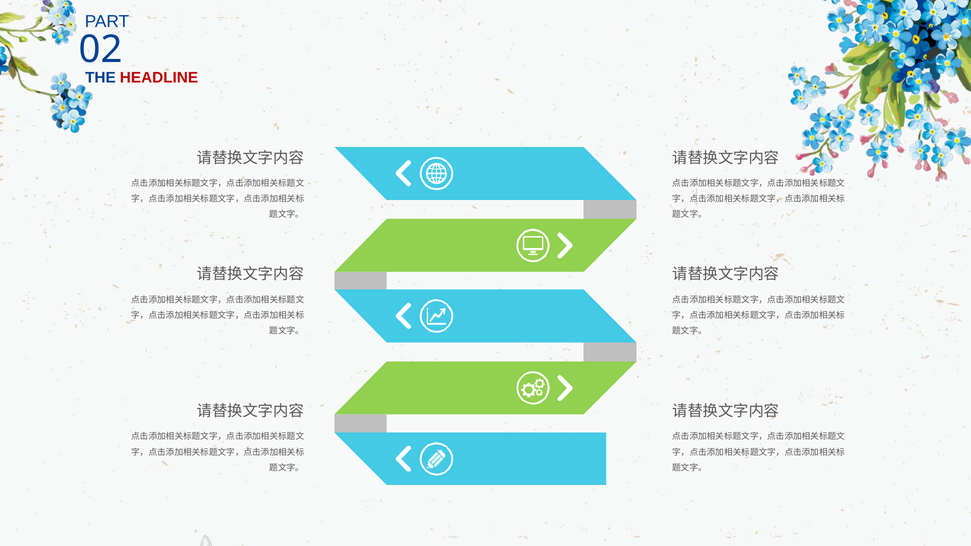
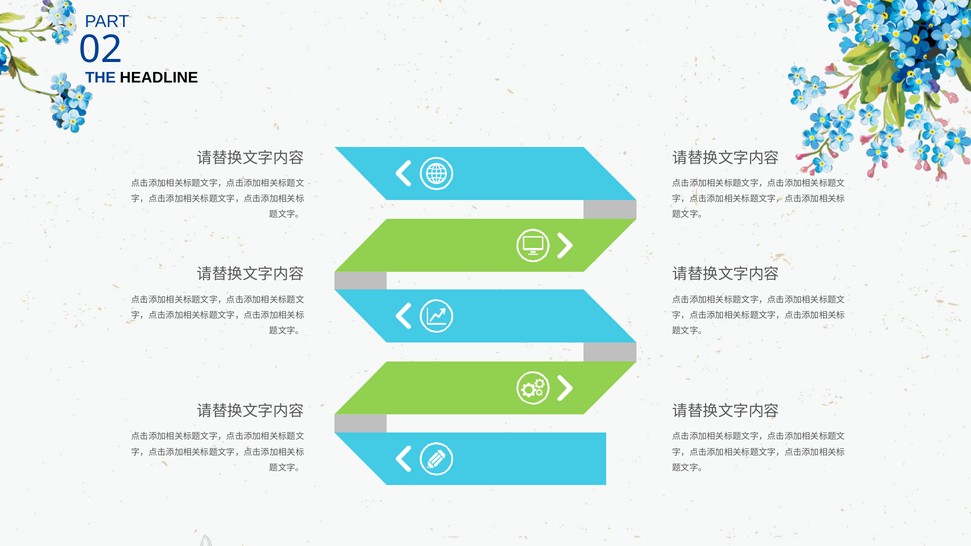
HEADLINE colour: red -> black (159, 78)
